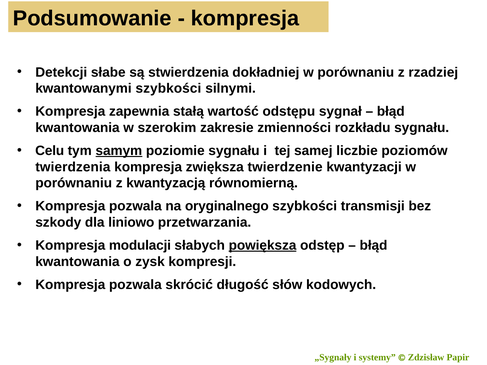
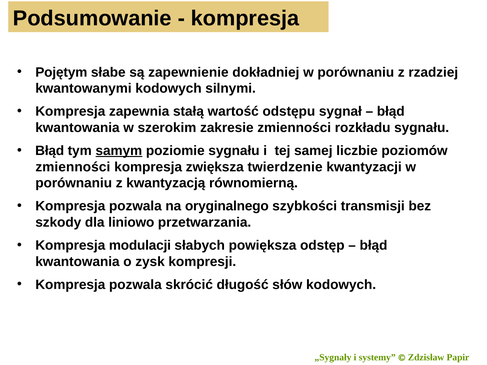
Detekcji: Detekcji -> Pojętym (61, 72)
stwierdzenia: stwierdzenia -> zapewnienie (188, 72)
kwantowanymi szybkości: szybkości -> kodowych (168, 89)
Celu: Celu -> Błąd (50, 151)
twierdzenia: twierdzenia -> zmienności (73, 167)
powiększa underline: present -> none (263, 246)
